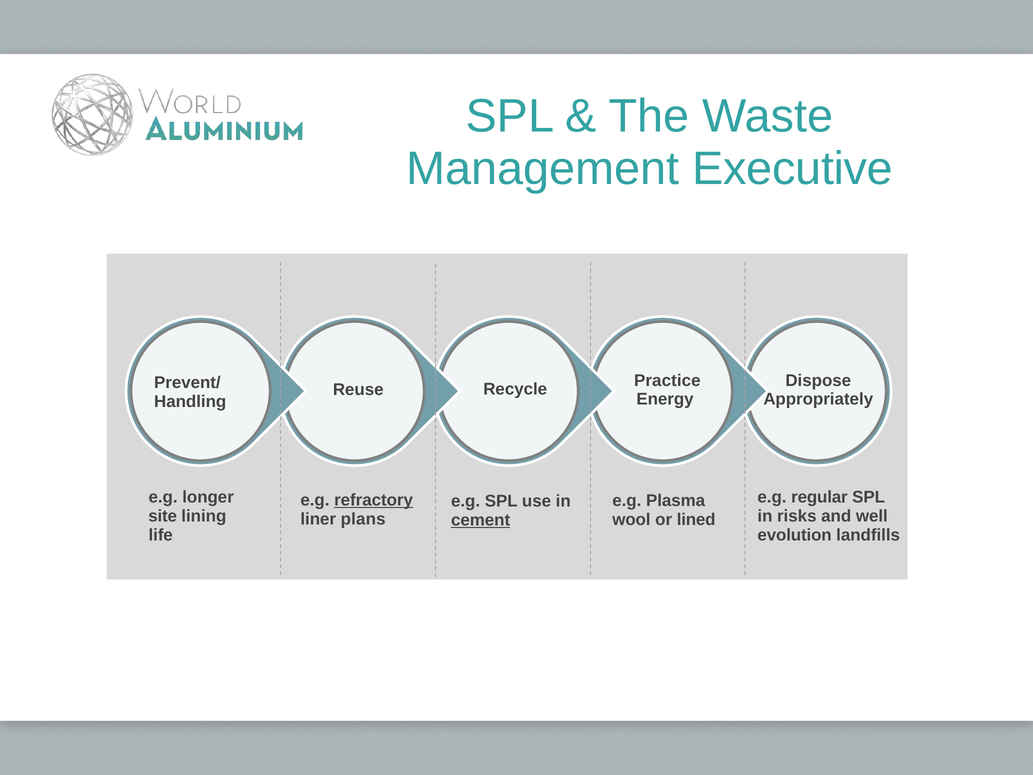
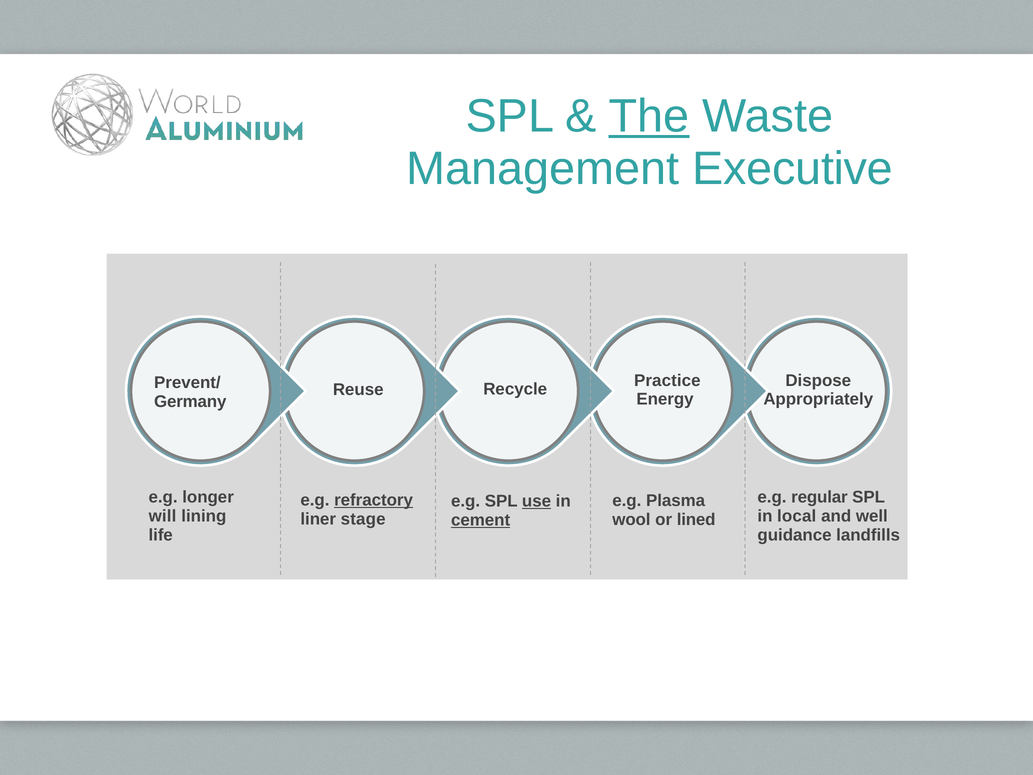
The underline: none -> present (649, 116)
Handling: Handling -> Germany (190, 402)
use underline: none -> present (537, 501)
site: site -> will (163, 516)
risks: risks -> local (797, 516)
plans: plans -> stage (363, 519)
evolution: evolution -> guidance (795, 535)
